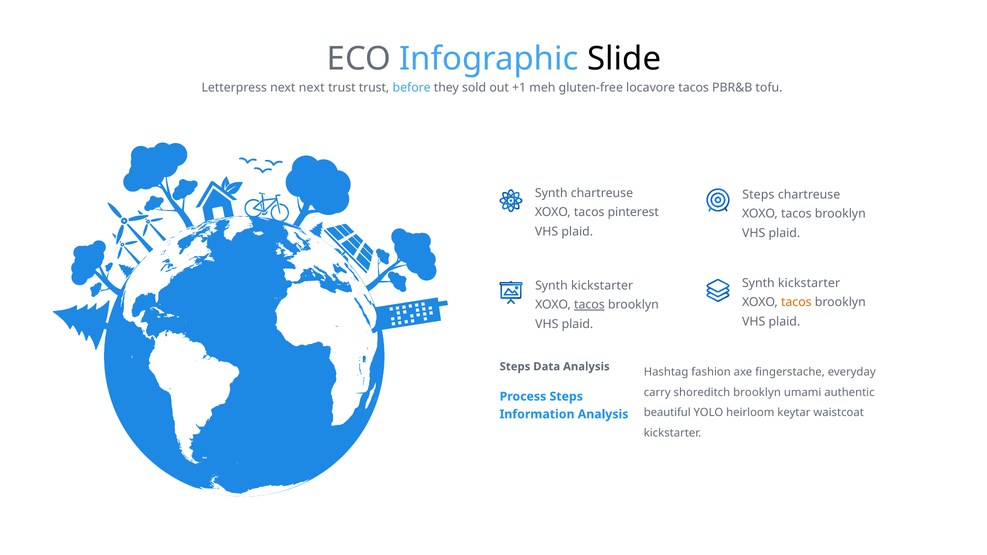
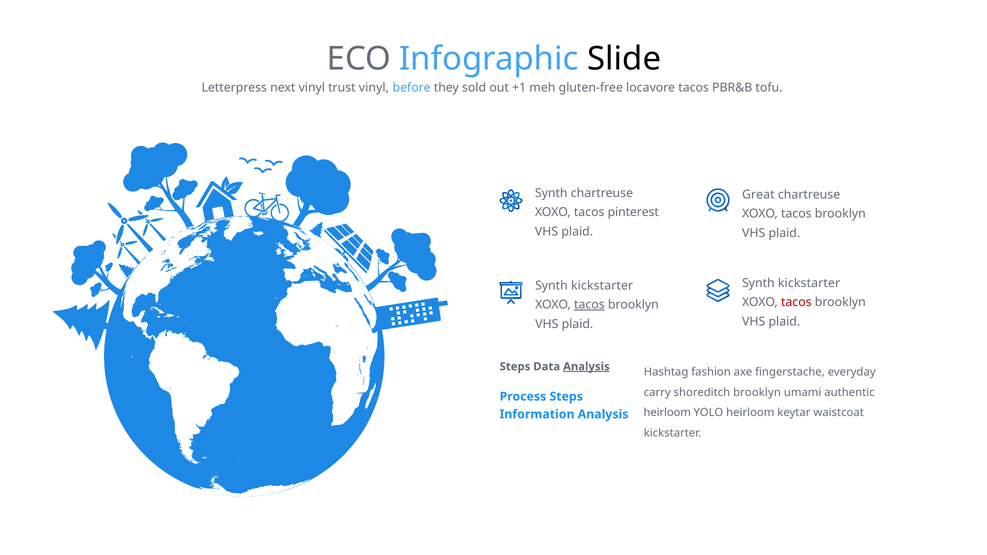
next next: next -> vinyl (312, 88)
trust trust: trust -> vinyl (374, 88)
Steps: Steps -> Great (758, 195)
tacos colour: orange -> red (796, 302)
Analysis underline: none -> present (586, 367)
beautiful: beautiful -> heirloom (667, 413)
